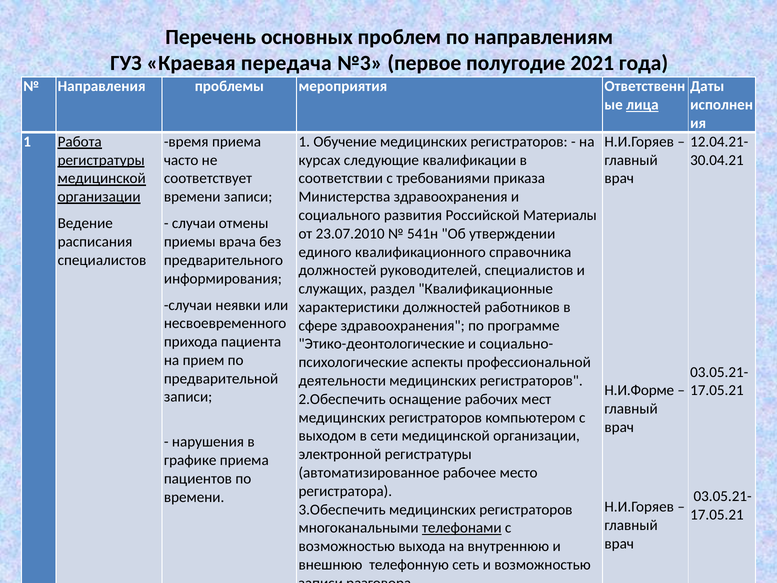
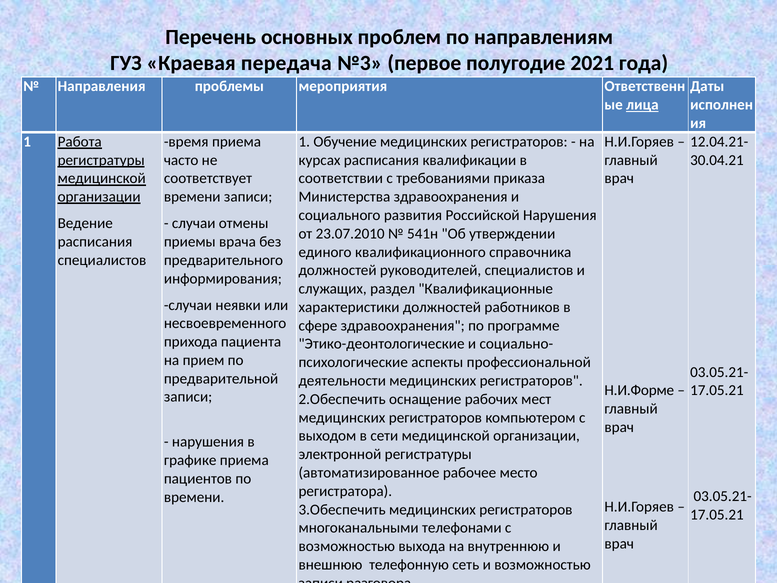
курсах следующие: следующие -> расписания (381, 160)
Российской Материалы: Материалы -> Нарушения (560, 215)
телефонами underline: present -> none (462, 528)
